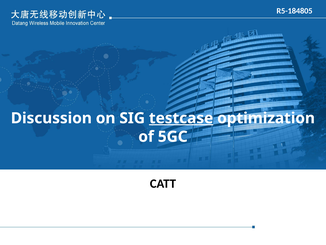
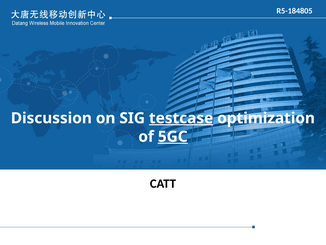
5GC underline: none -> present (173, 136)
